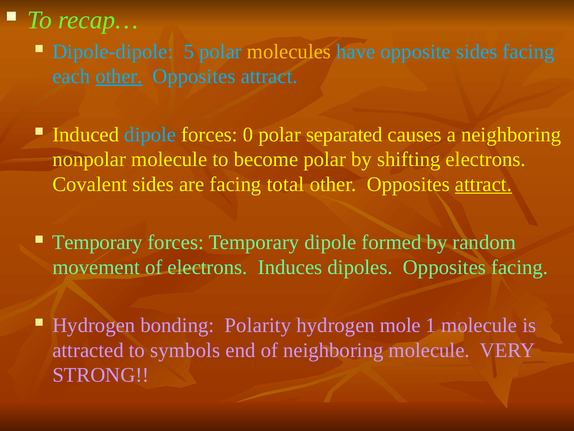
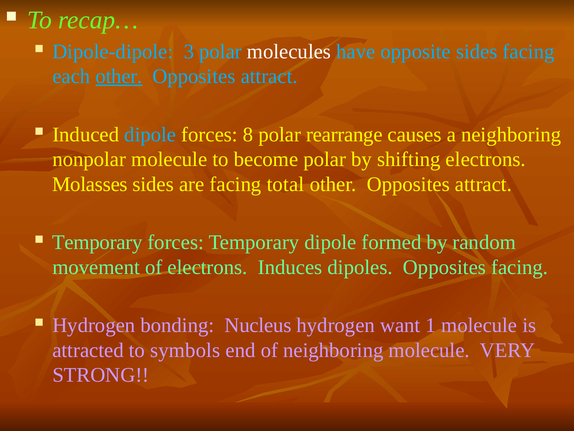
5: 5 -> 3 (189, 52)
molecules colour: yellow -> white (289, 52)
0: 0 -> 8 (248, 134)
separated: separated -> rearrange (344, 134)
Covalent: Covalent -> Molasses (90, 184)
attract underline: present -> none (483, 184)
Polarity: Polarity -> Nucleus (258, 325)
mole: mole -> want (400, 325)
